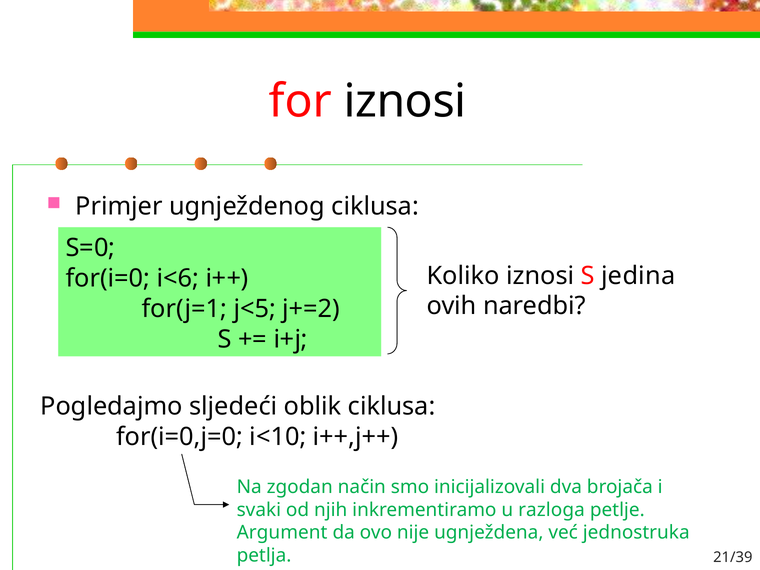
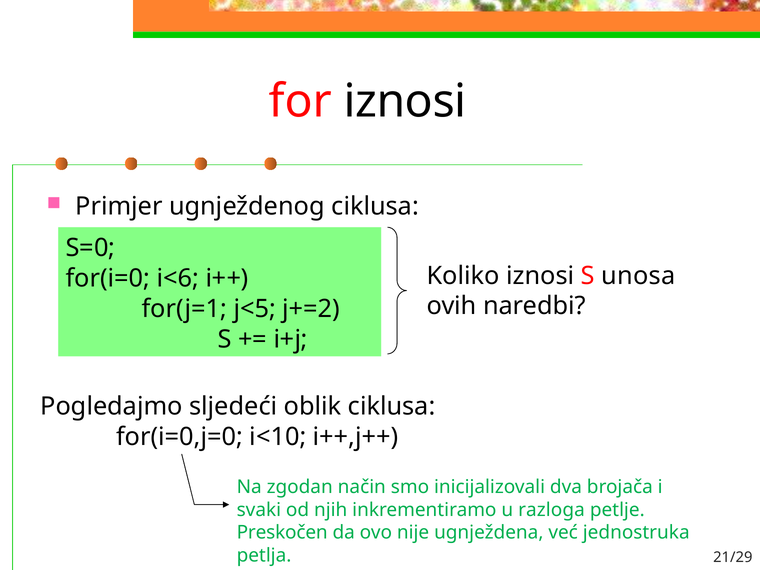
jedina: jedina -> unosa (638, 276)
Argument: Argument -> Preskočen (282, 533)
21/39: 21/39 -> 21/29 (733, 557)
